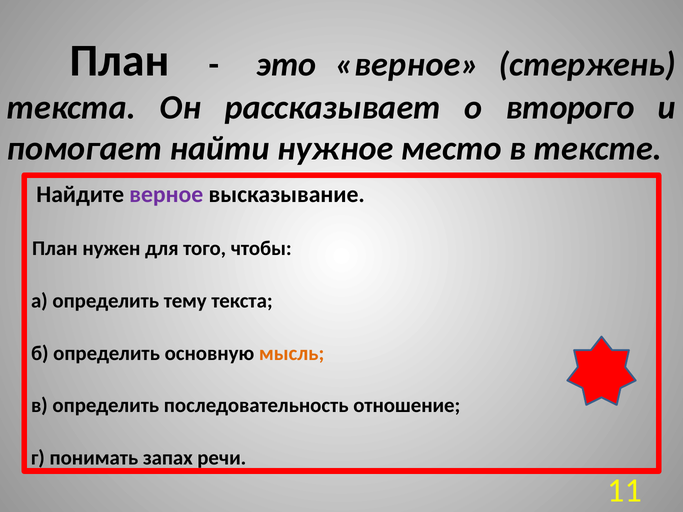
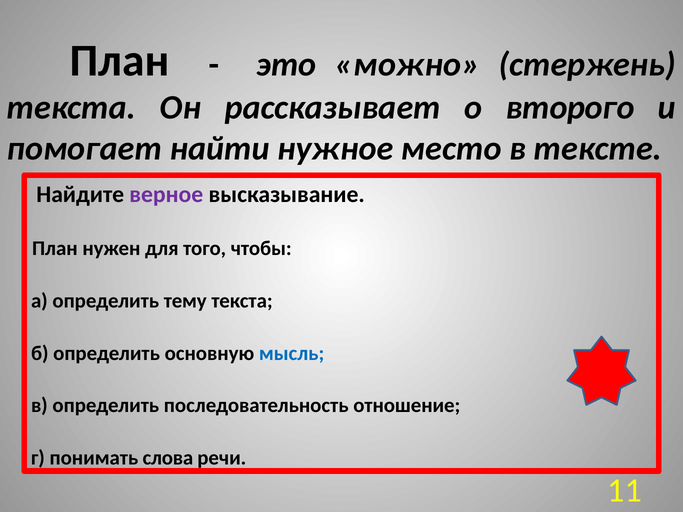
это верное: верное -> можно (407, 64)
мысль colour: orange -> blue (292, 353)
запах: запах -> слова (168, 458)
